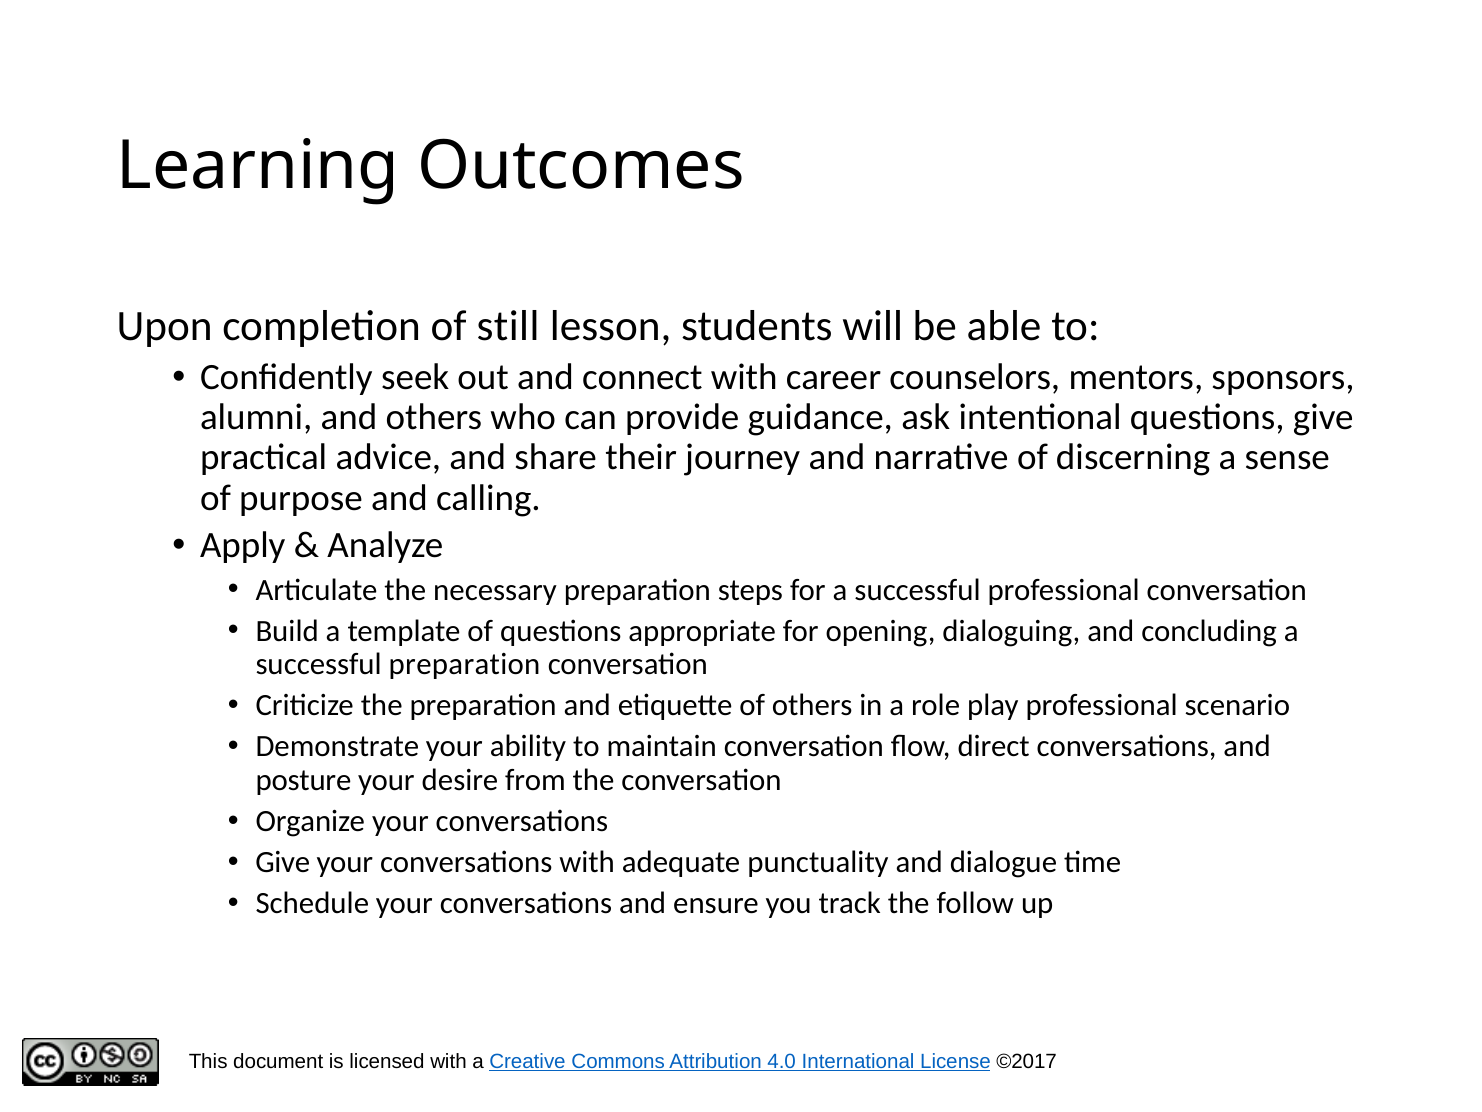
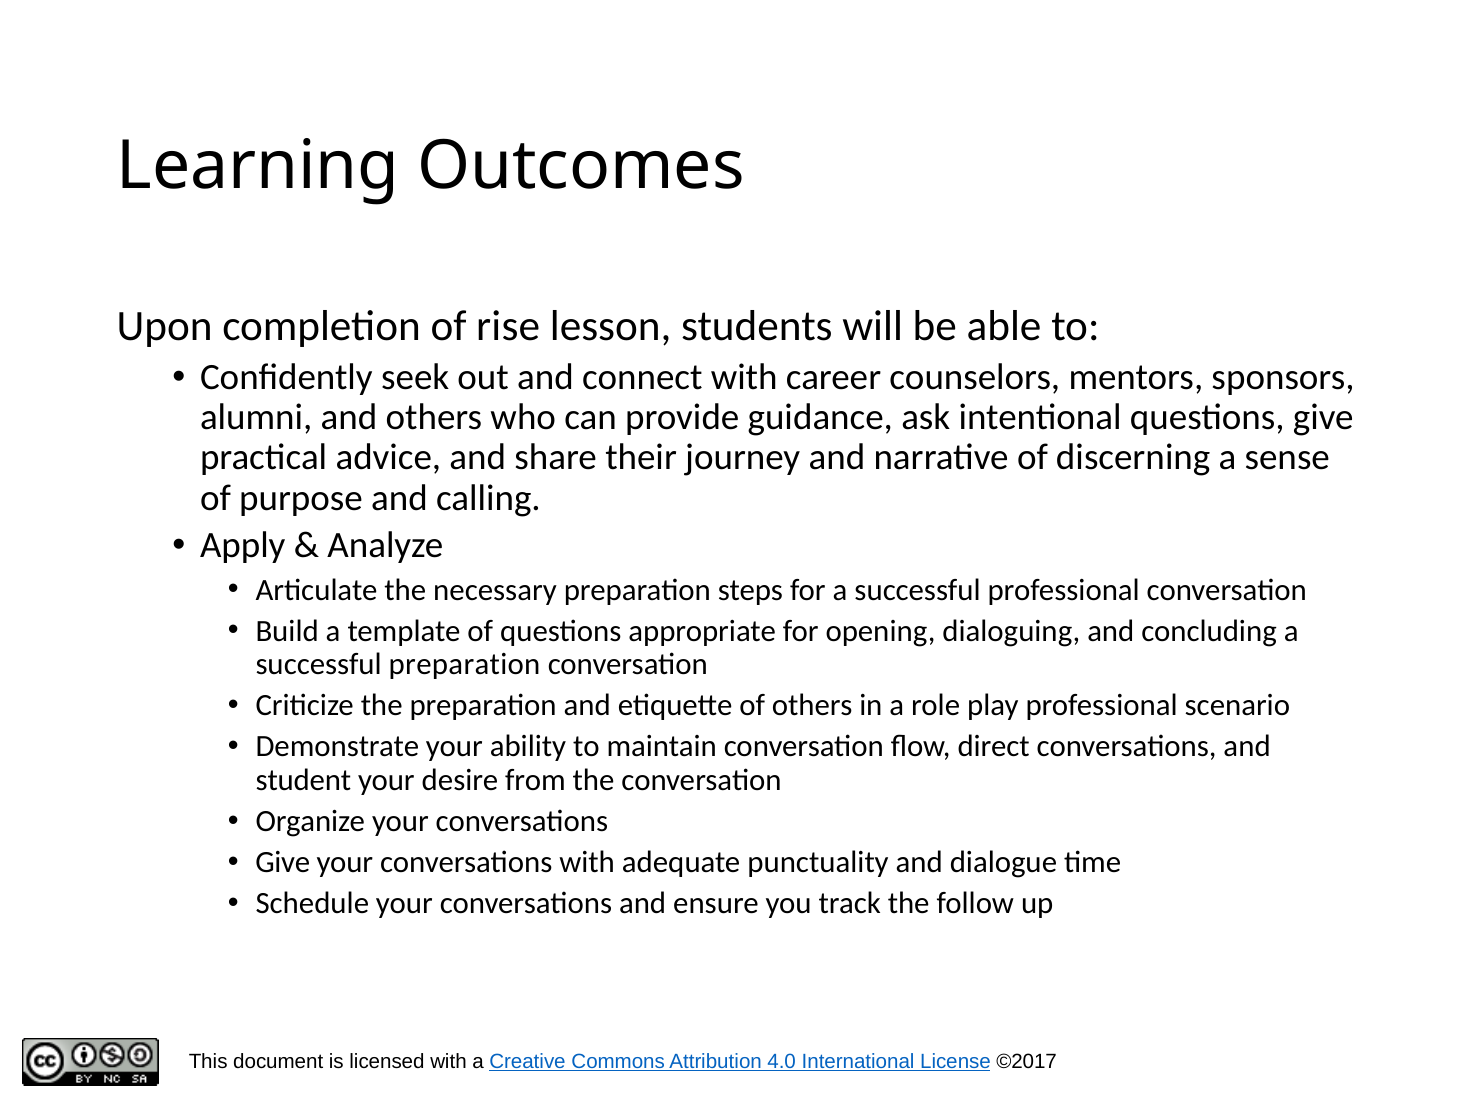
still: still -> rise (508, 326)
posture: posture -> student (303, 780)
